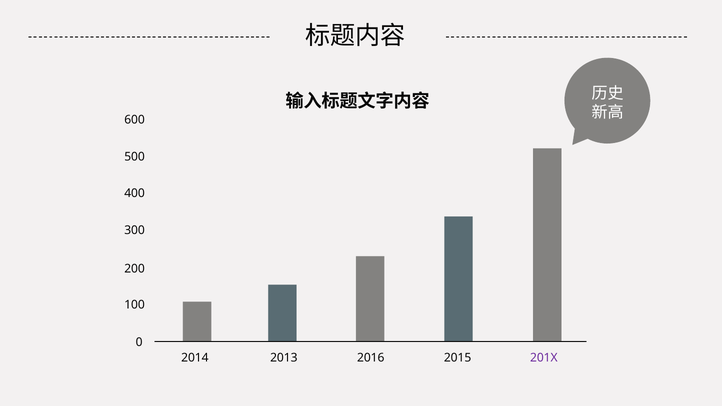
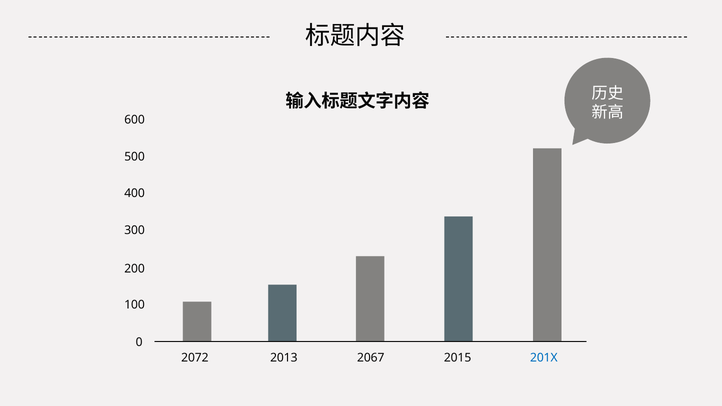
2014: 2014 -> 2072 (195, 358)
2016: 2016 -> 2067 (371, 358)
201X colour: purple -> blue (544, 358)
